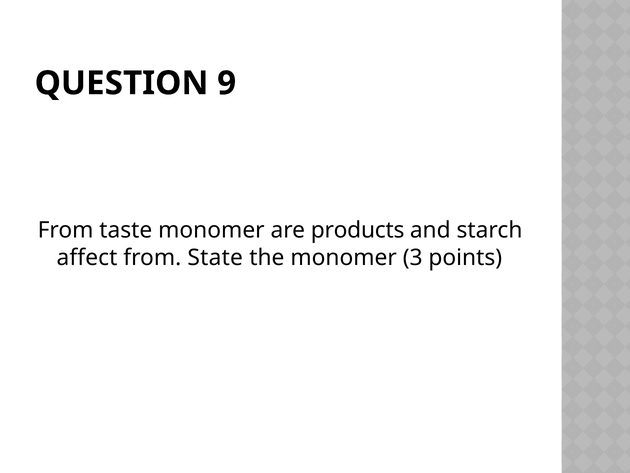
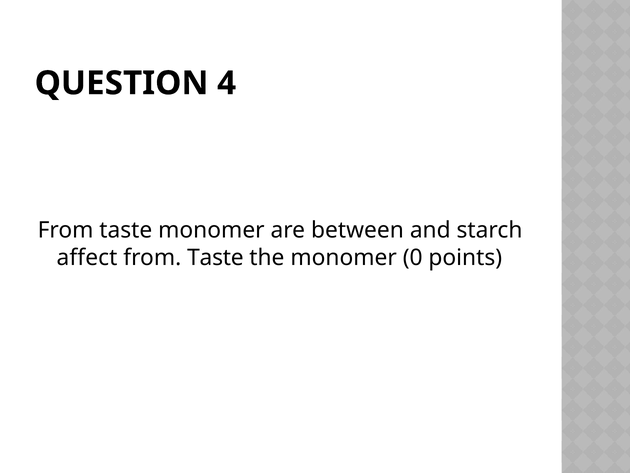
9: 9 -> 4 (227, 83)
products: products -> between (357, 230)
State: State -> Taste (215, 257)
3: 3 -> 0 (413, 257)
